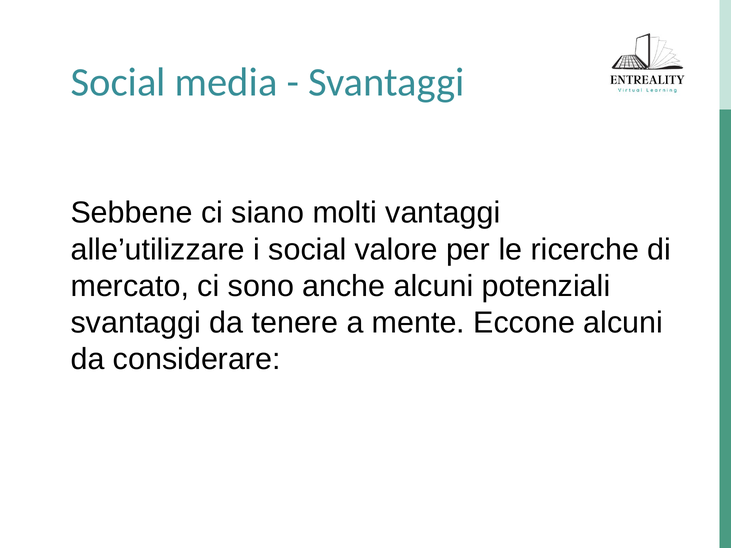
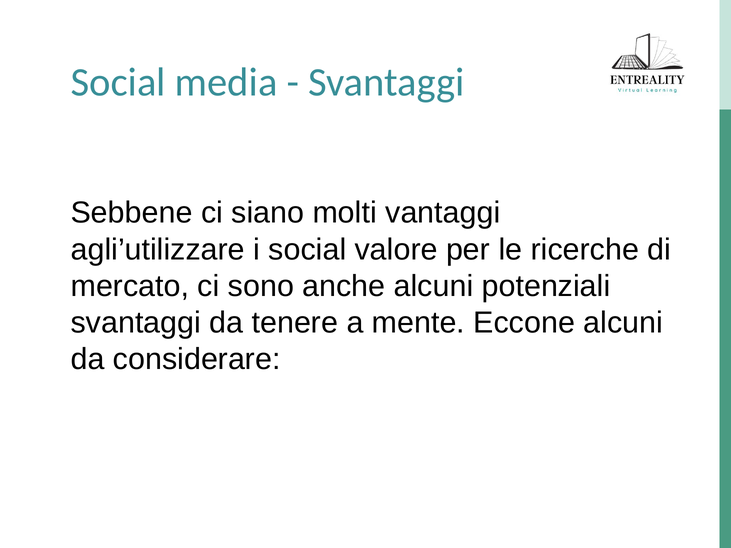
alle’utilizzare: alle’utilizzare -> agli’utilizzare (158, 250)
